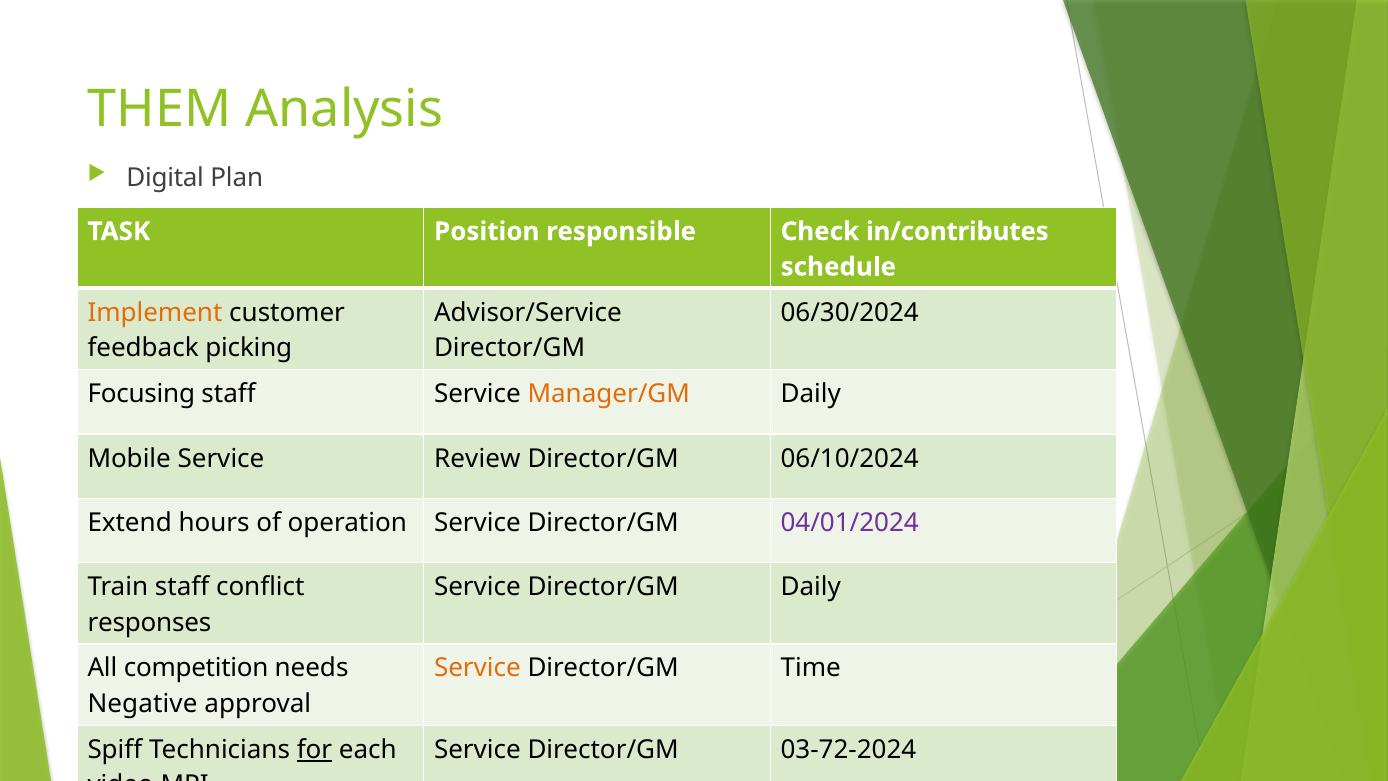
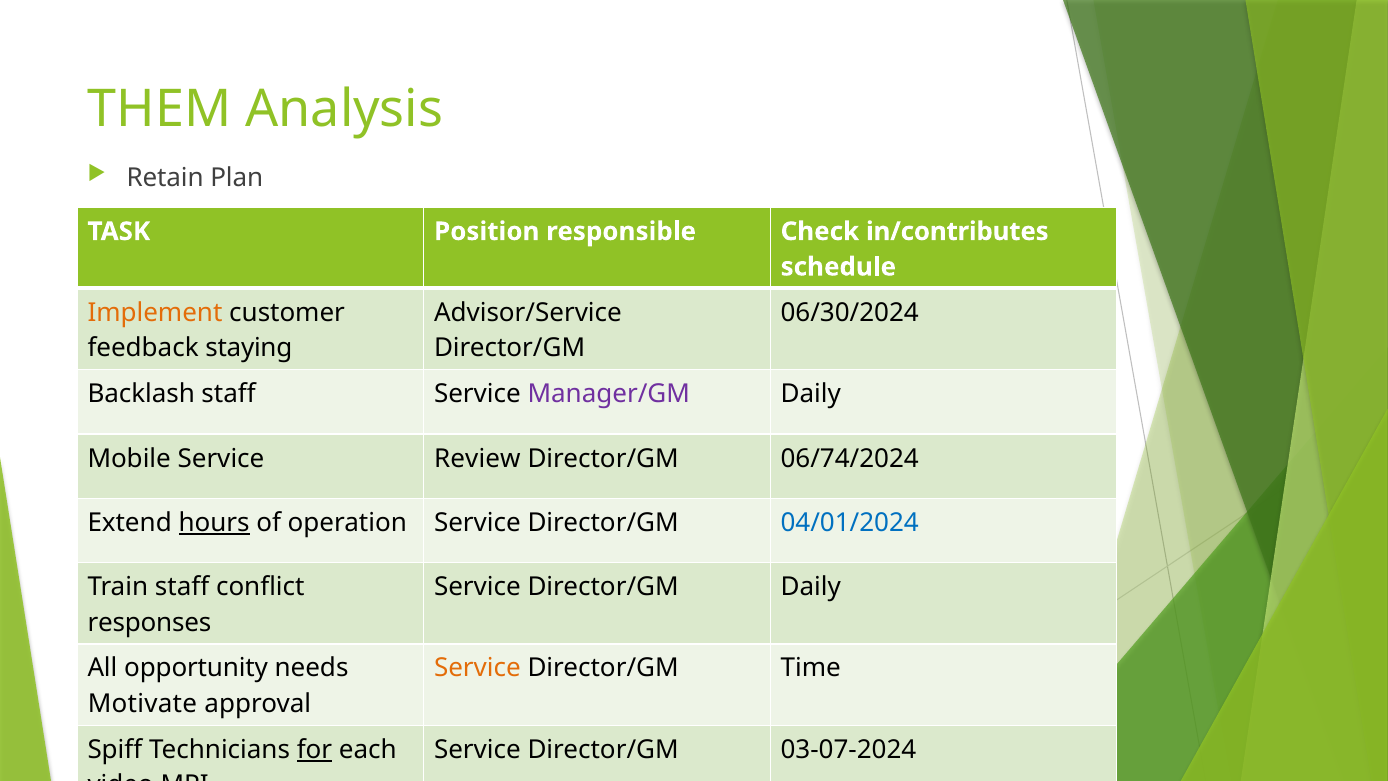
Digital: Digital -> Retain (165, 178)
picking: picking -> staying (249, 348)
Focusing: Focusing -> Backlash (141, 394)
Manager/GM colour: orange -> purple (609, 394)
06/10/2024: 06/10/2024 -> 06/74/2024 (850, 458)
hours underline: none -> present (214, 523)
04/01/2024 colour: purple -> blue (850, 523)
competition: competition -> opportunity (196, 668)
Negative: Negative -> Motivate (142, 704)
03-72-2024: 03-72-2024 -> 03-07-2024 (848, 749)
